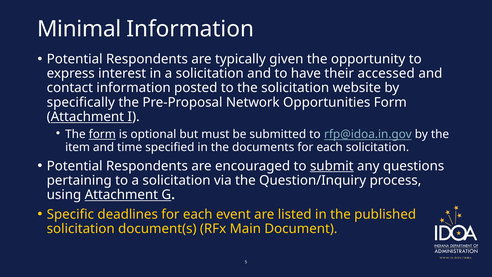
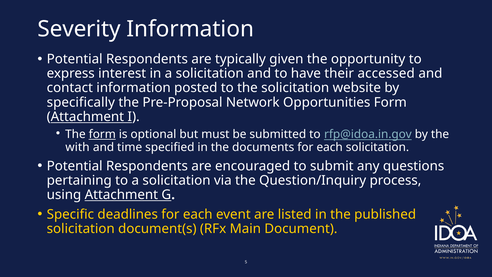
Minimal: Minimal -> Severity (79, 29)
item: item -> with (78, 147)
submit underline: present -> none (332, 166)
